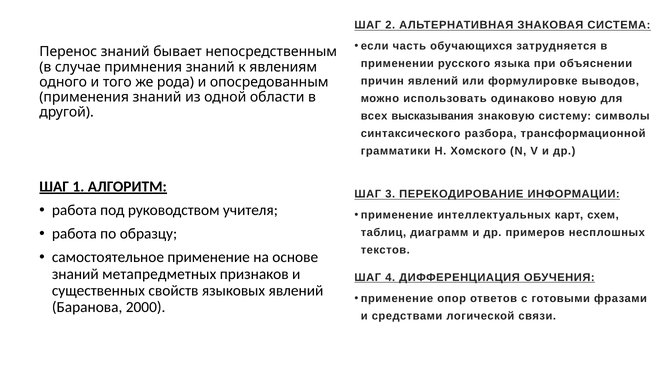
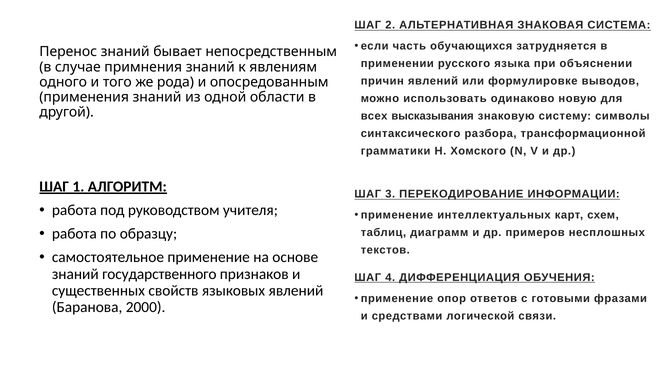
метапредметных: метапредметных -> государственного (159, 274)
